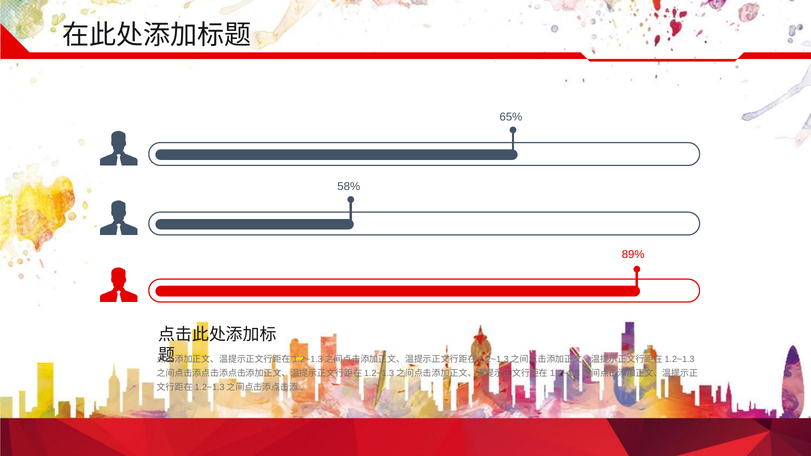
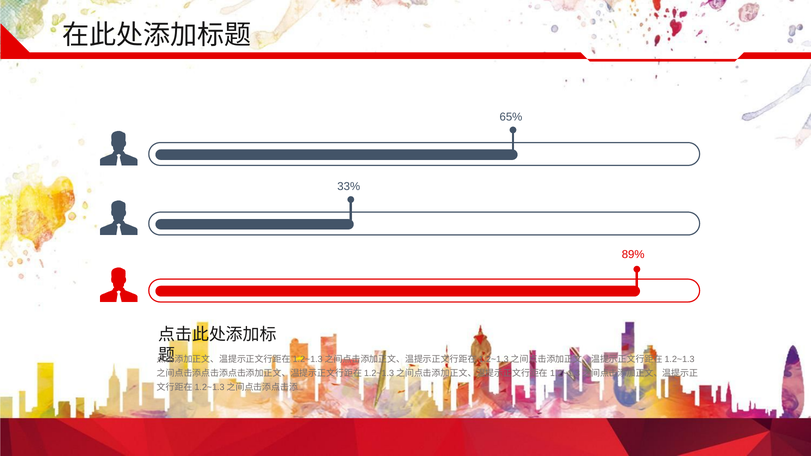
58%: 58% -> 33% (349, 187)
